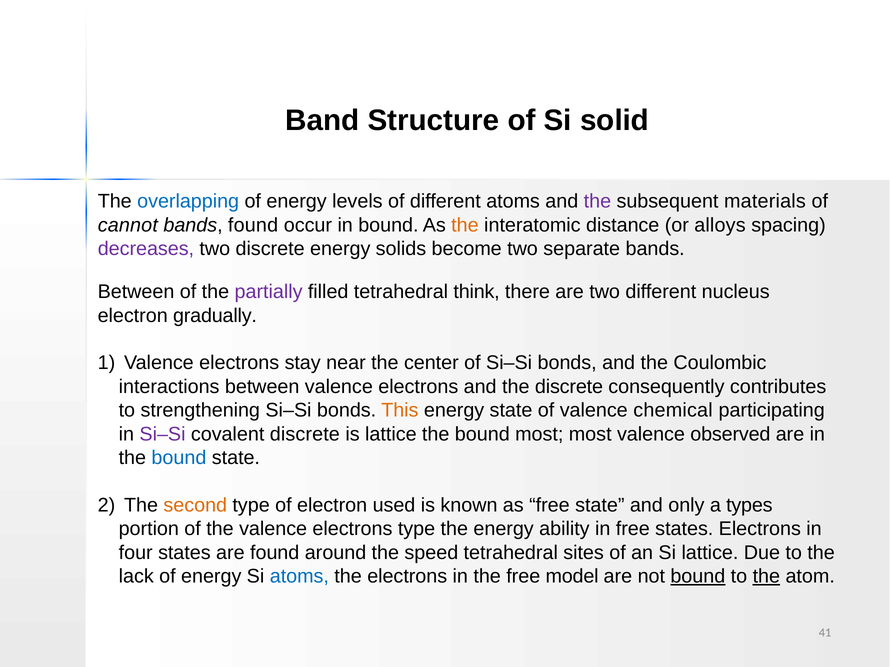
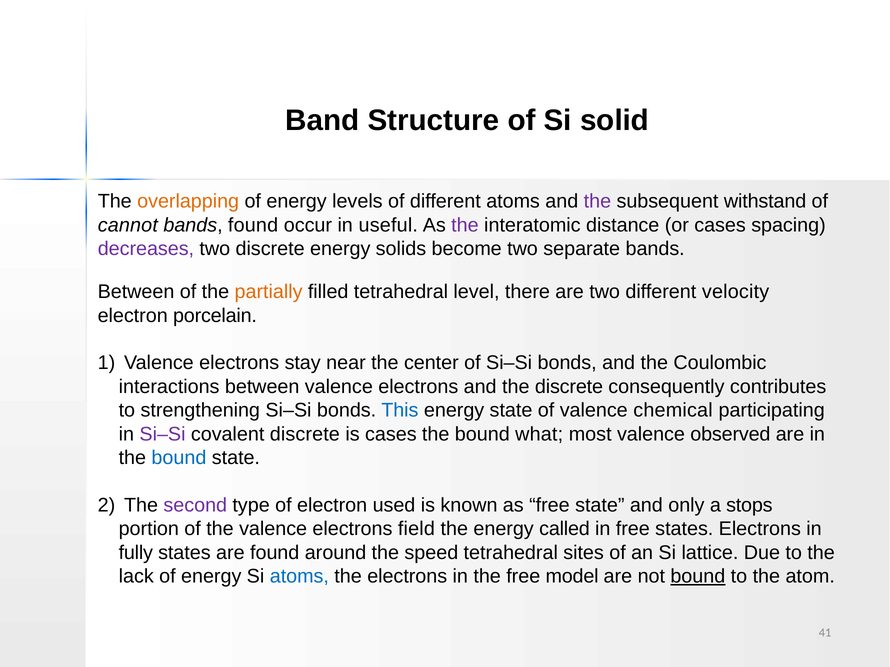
overlapping colour: blue -> orange (188, 201)
materials: materials -> withstand (765, 201)
in bound: bound -> useful (388, 225)
the colour: orange -> purple (465, 225)
or alloys: alloys -> cases (720, 225)
partially colour: purple -> orange (269, 292)
think: think -> level (477, 292)
nucleus: nucleus -> velocity (736, 292)
gradually: gradually -> porcelain (215, 316)
This colour: orange -> blue (400, 411)
is lattice: lattice -> cases (391, 434)
bound most: most -> what (539, 434)
second colour: orange -> purple (195, 506)
types: types -> stops (749, 506)
electrons type: type -> field (416, 529)
ability: ability -> called (565, 529)
four: four -> fully (136, 553)
the underline: present -> none (766, 577)
